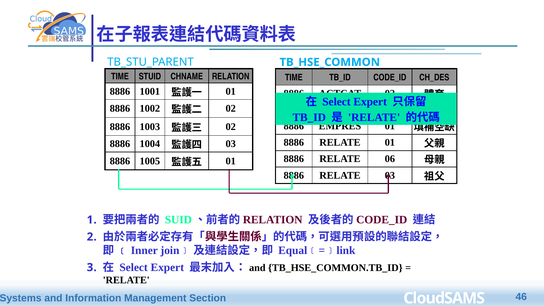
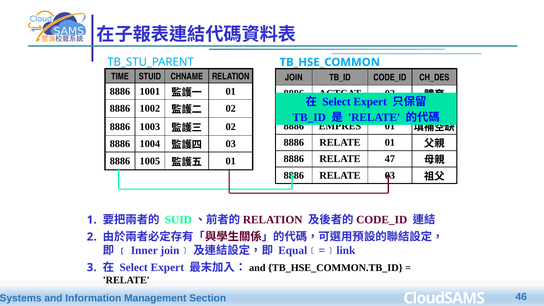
TIME: TIME -> JOIN (294, 78)
06: 06 -> 47 (390, 159)
